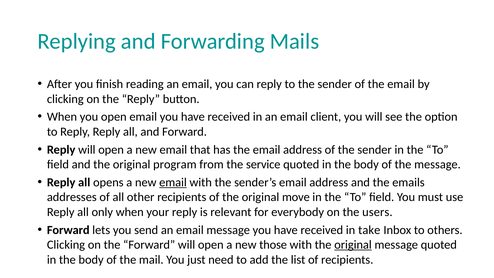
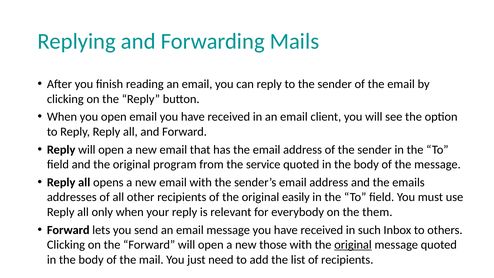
email underline: present -> none (173, 182)
move: move -> easily (296, 197)
users: users -> them (377, 212)
take: take -> such (369, 230)
